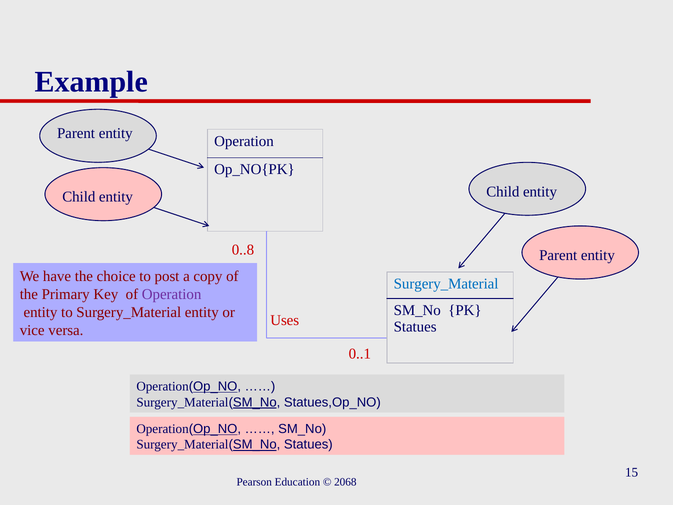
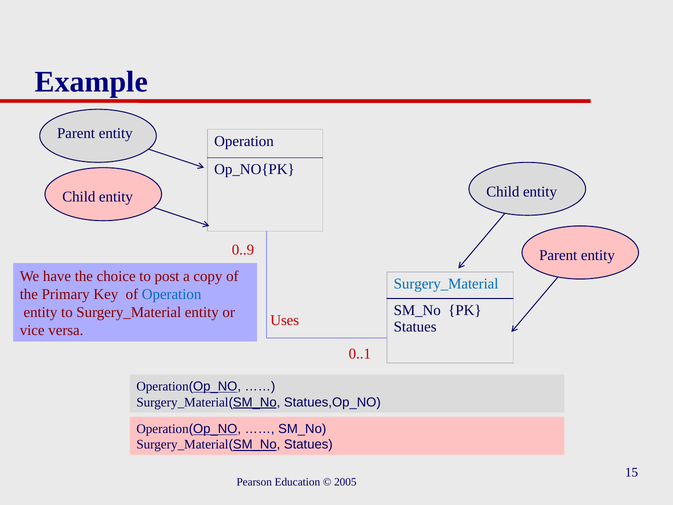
0..8: 0..8 -> 0..9 (243, 250)
Operation colour: purple -> blue (172, 294)
2068: 2068 -> 2005 (345, 482)
